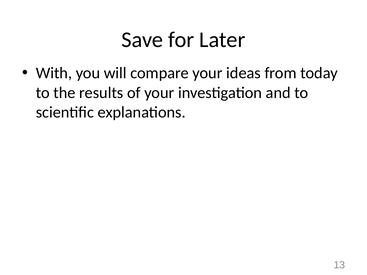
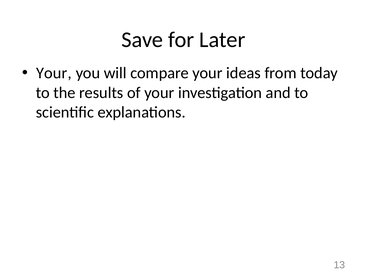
With: With -> Your (54, 73)
